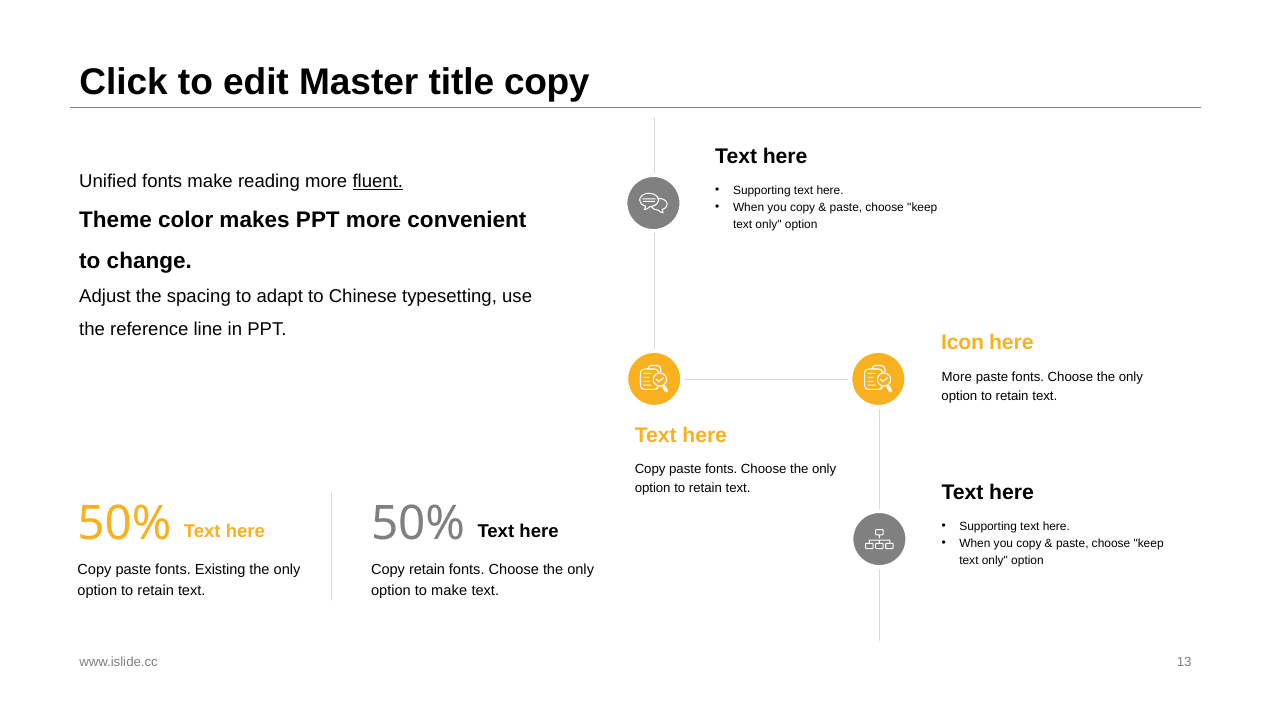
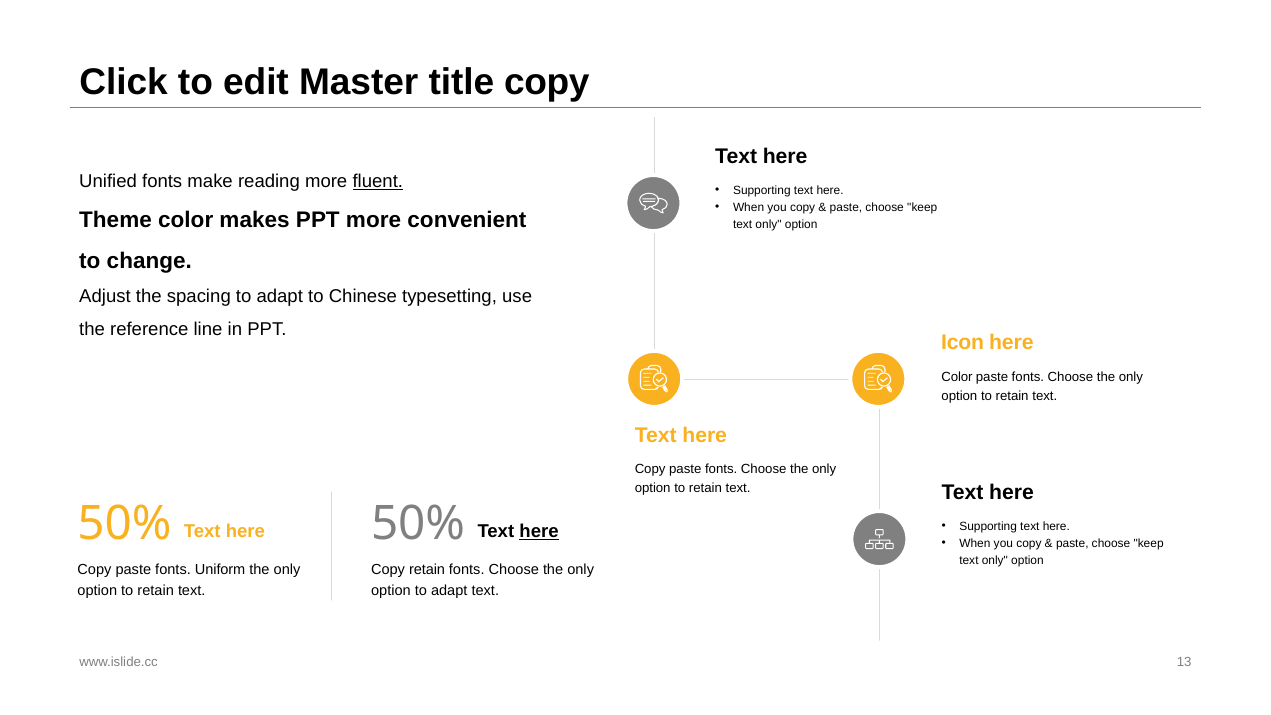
More: More -> Color (957, 377)
here underline: none -> present (539, 532)
Existing: Existing -> Uniform (220, 570)
option to make: make -> adapt (449, 591)
